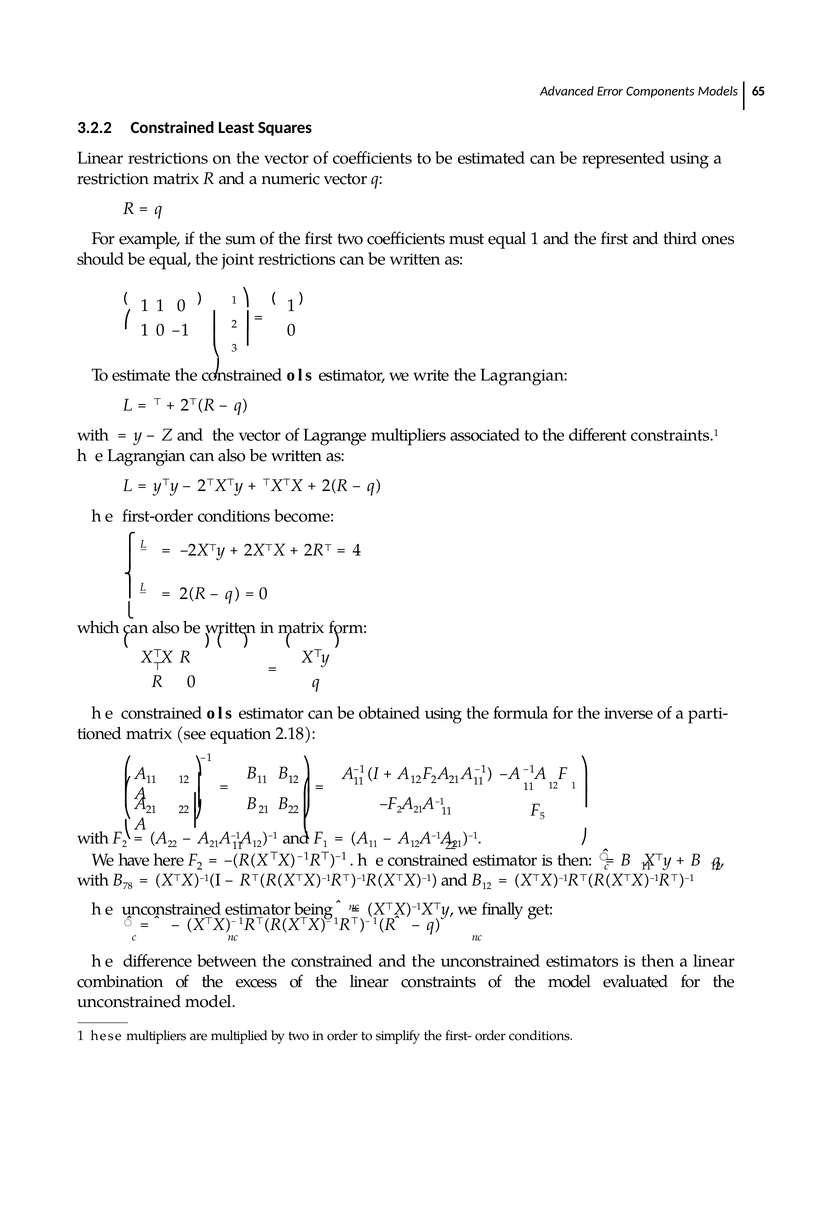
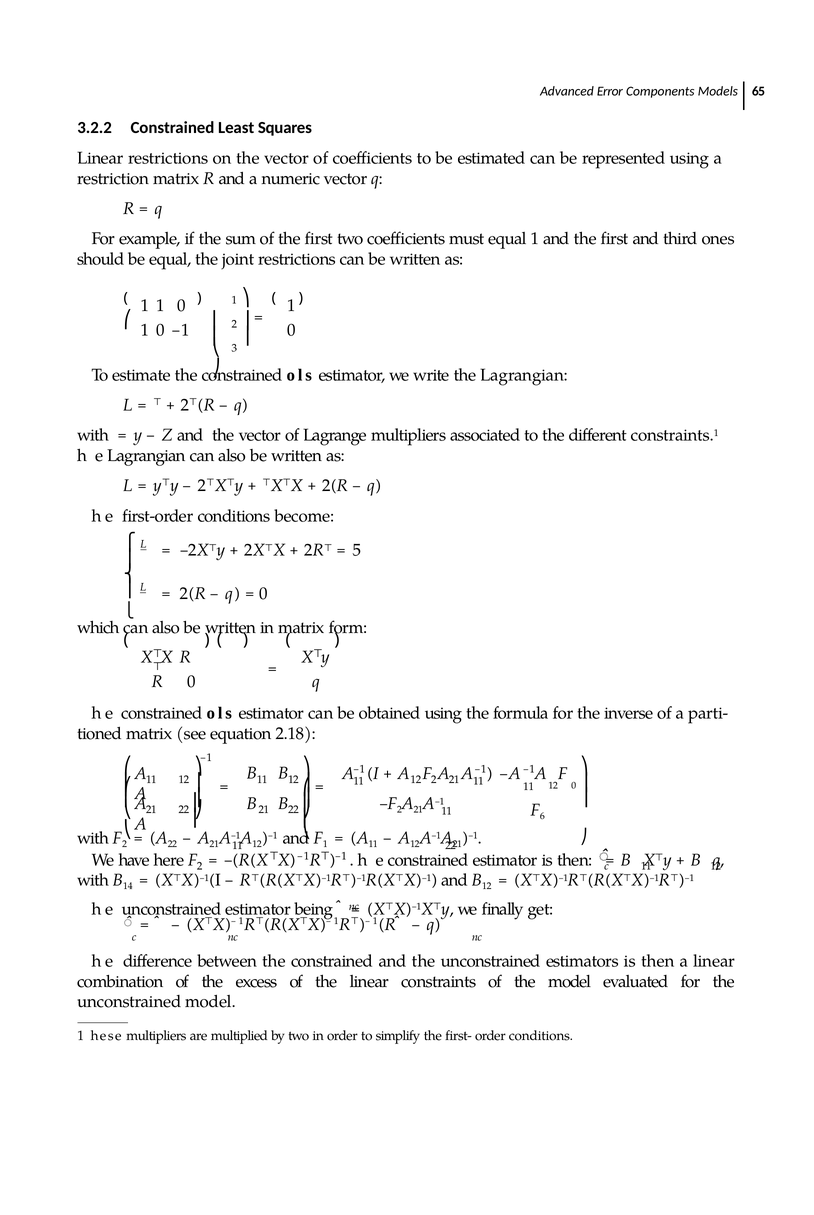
4: 4 -> 5 (357, 551)
12 1: 1 -> 0 (574, 786)
5: 5 -> 6 (542, 817)
78: 78 -> 14 (128, 887)
